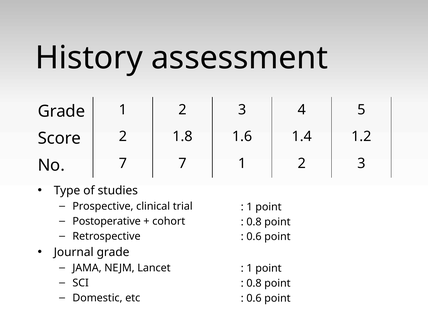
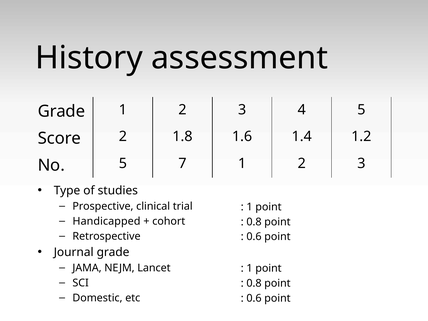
No 7: 7 -> 5 (123, 163)
Postoperative: Postoperative -> Handicapped (106, 221)
